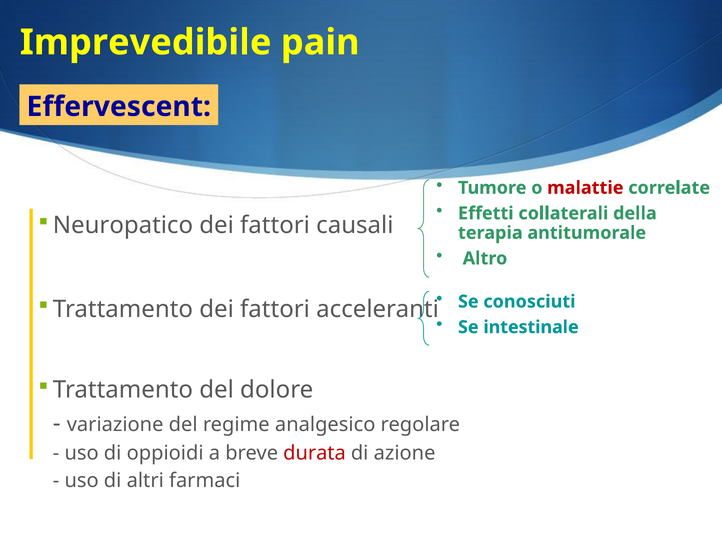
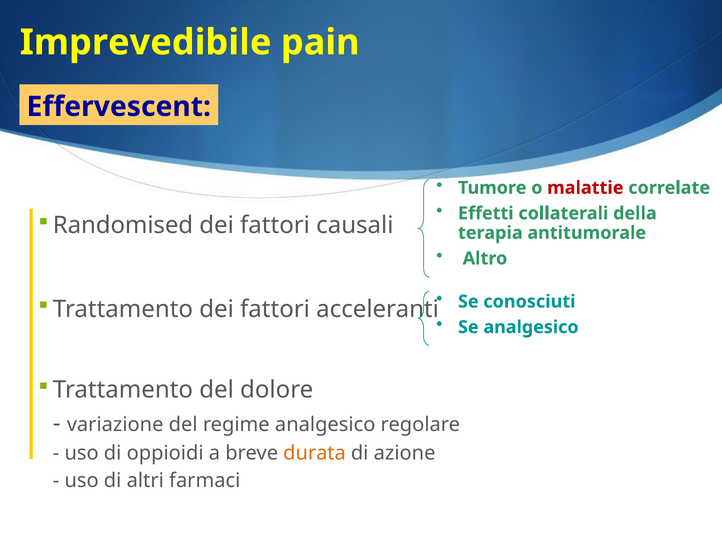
Neuropatico: Neuropatico -> Randomised (123, 225)
Se intestinale: intestinale -> analgesico (531, 327)
durata colour: red -> orange (315, 453)
